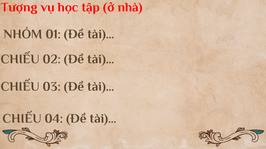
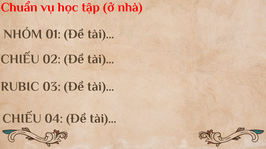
Tượng: Tượng -> Chuẩn (19, 7)
CHIẾU: CHIẾU -> RUBIC (20, 87)
